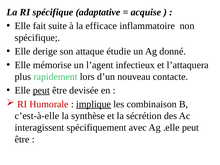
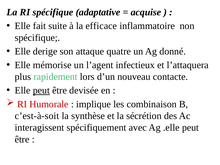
étudie: étudie -> quatre (119, 51)
implique underline: present -> none (94, 104)
c’est-à-elle: c’est-à-elle -> c’est-à-soit (37, 116)
